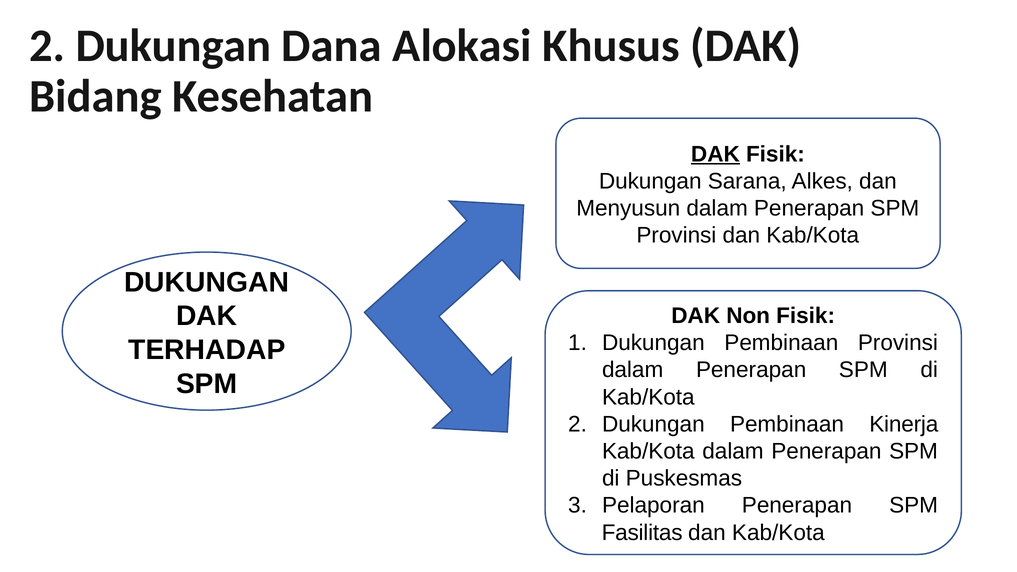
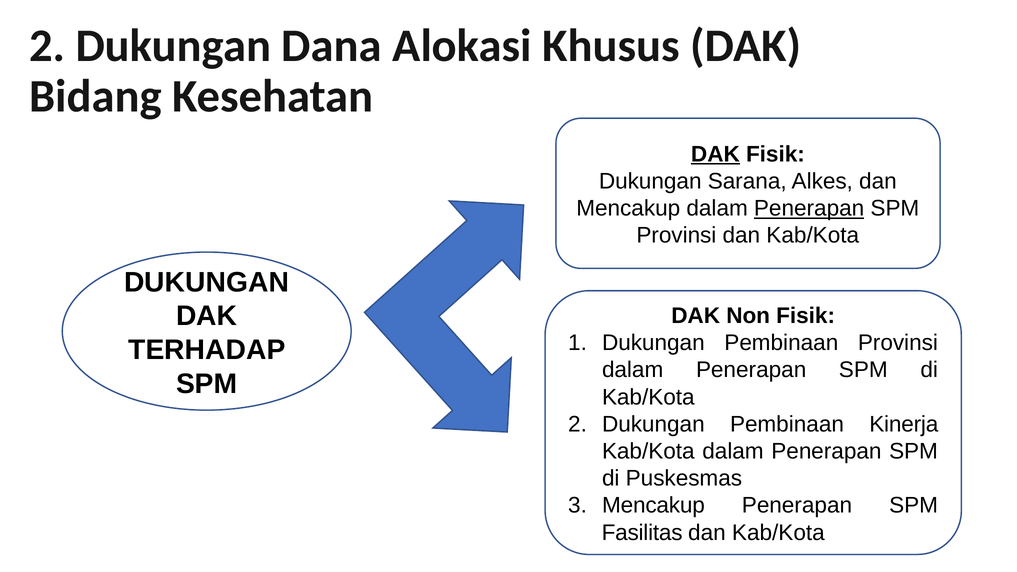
Menyusun: Menyusun -> Mencakup (628, 208)
Penerapan underline: none -> present (809, 208)
Pelaporan: Pelaporan -> Mencakup (653, 506)
